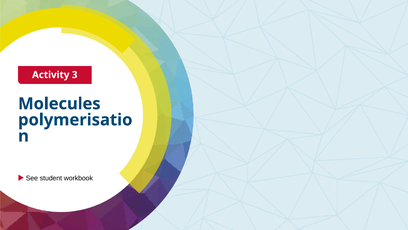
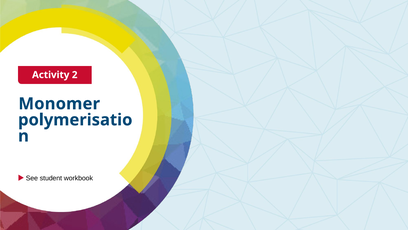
3: 3 -> 2 (75, 75)
Molecules: Molecules -> Monomer (59, 104)
